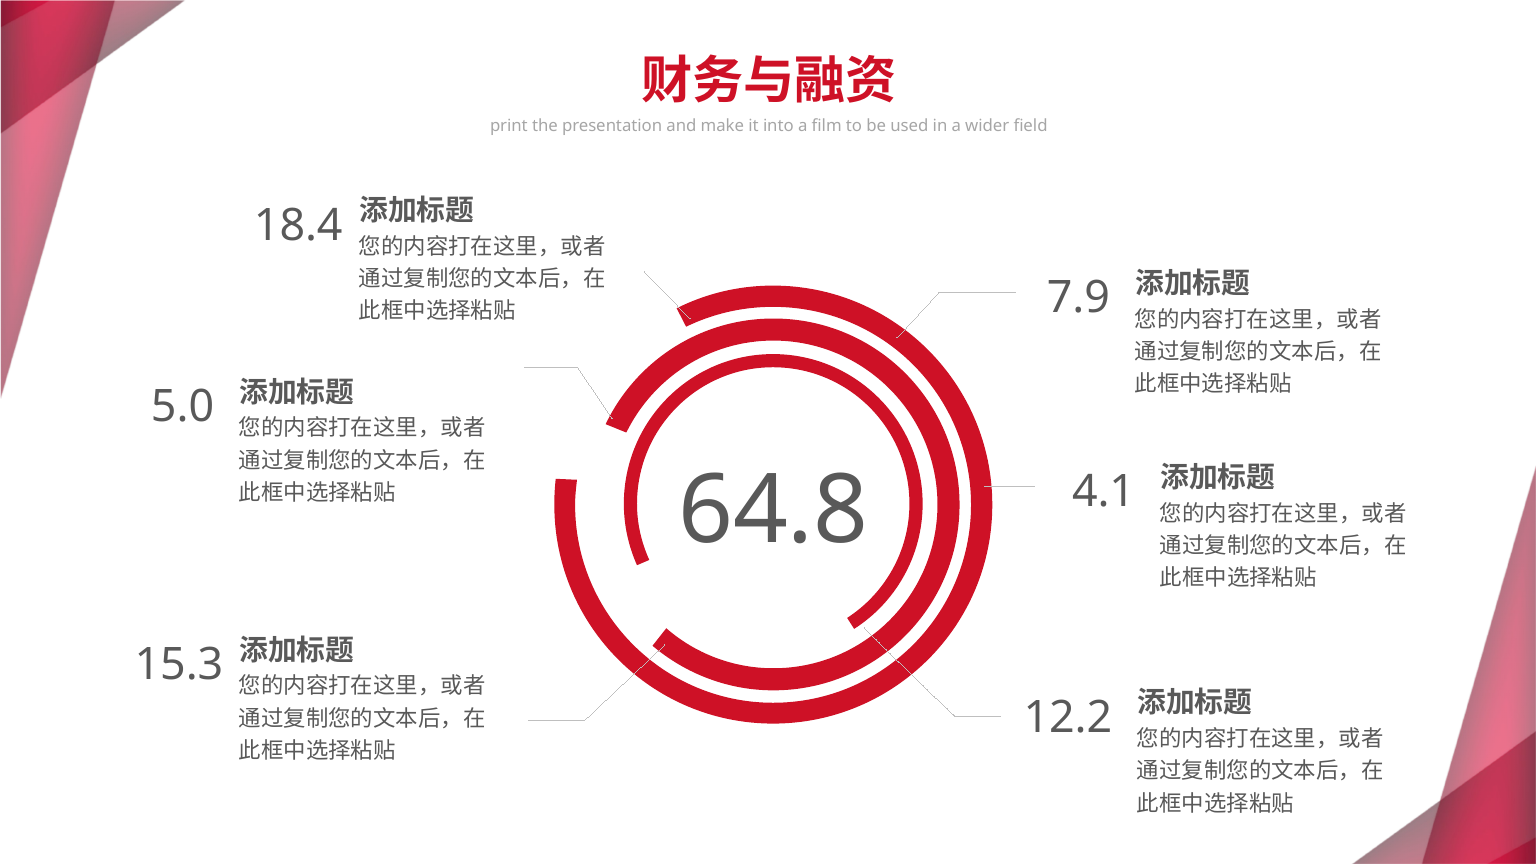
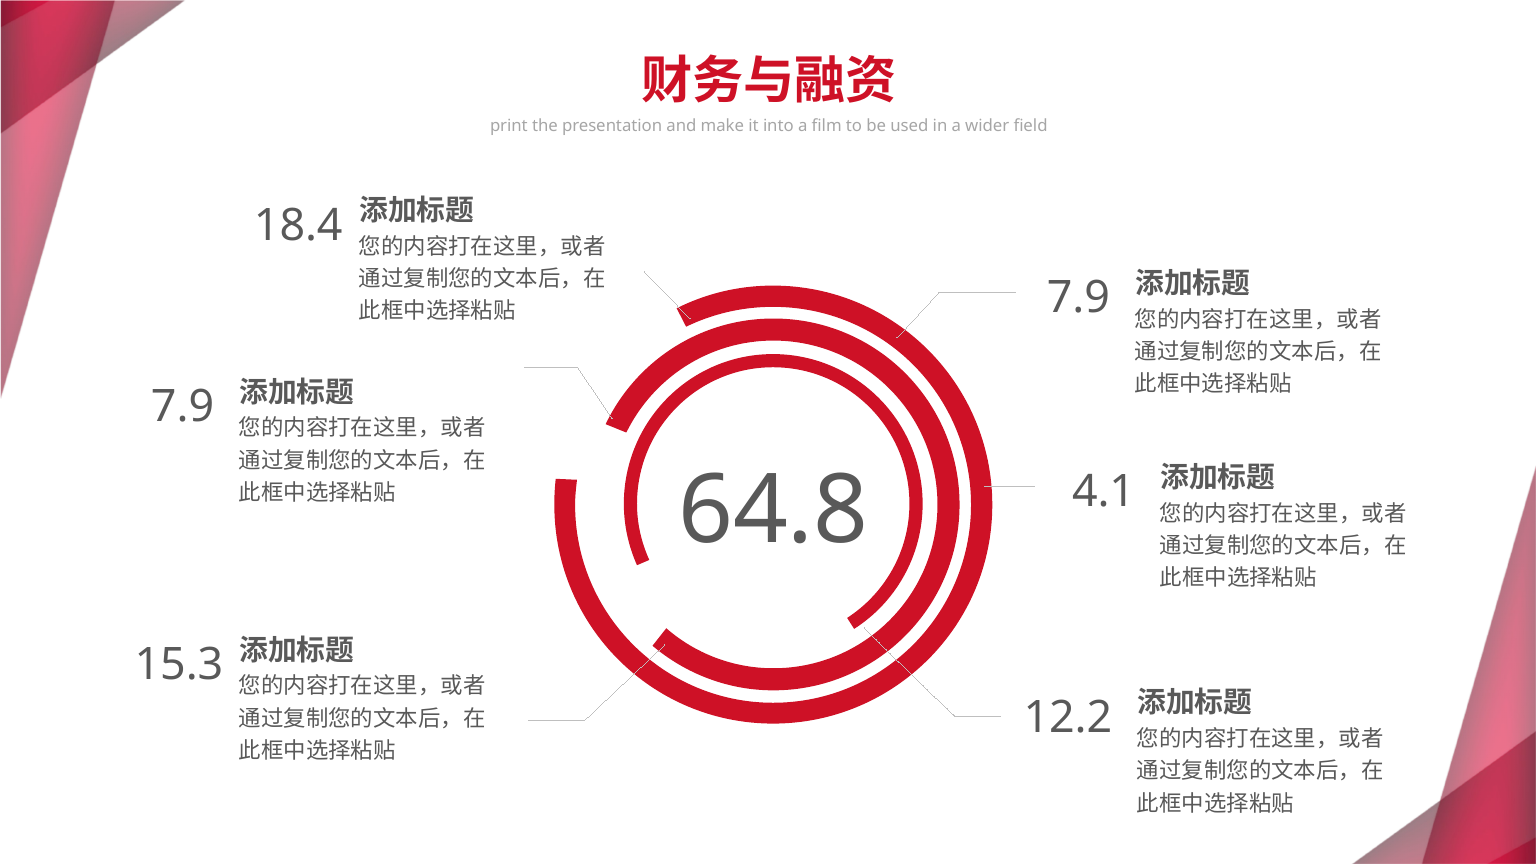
5.0: 5.0 -> 7.9 (183, 407)
